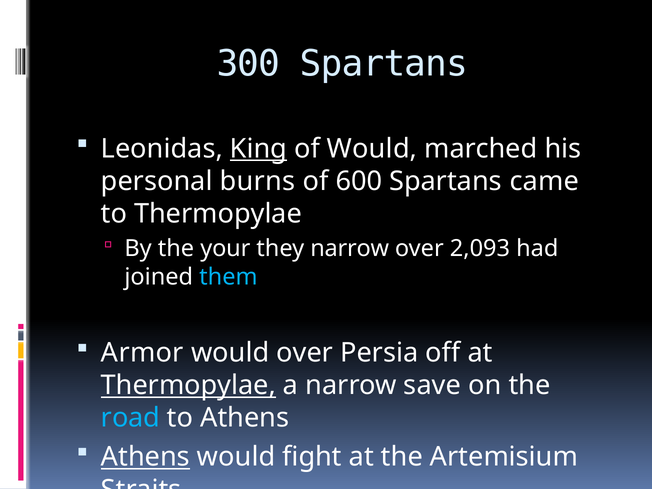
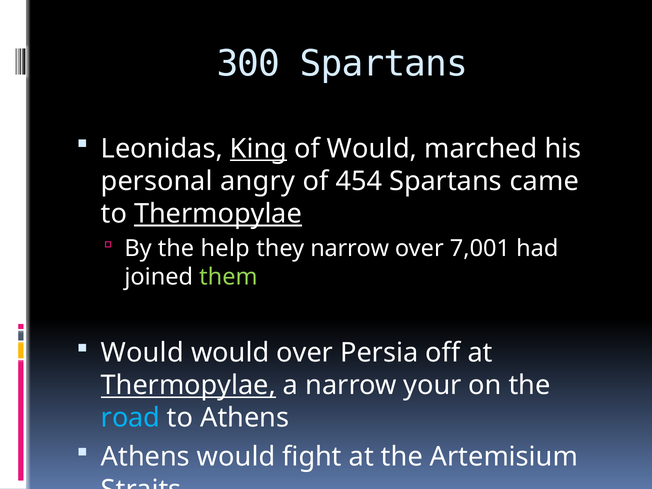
burns: burns -> angry (258, 181)
600: 600 -> 454 (359, 181)
Thermopylae underline: none -> present (218, 214)
your: your -> help (225, 249)
2,093: 2,093 -> 7,001 (480, 249)
them colour: light blue -> light green (228, 277)
Armor: Armor -> Would (142, 353)
save: save -> your (432, 385)
Athens underline: present -> none (145, 457)
